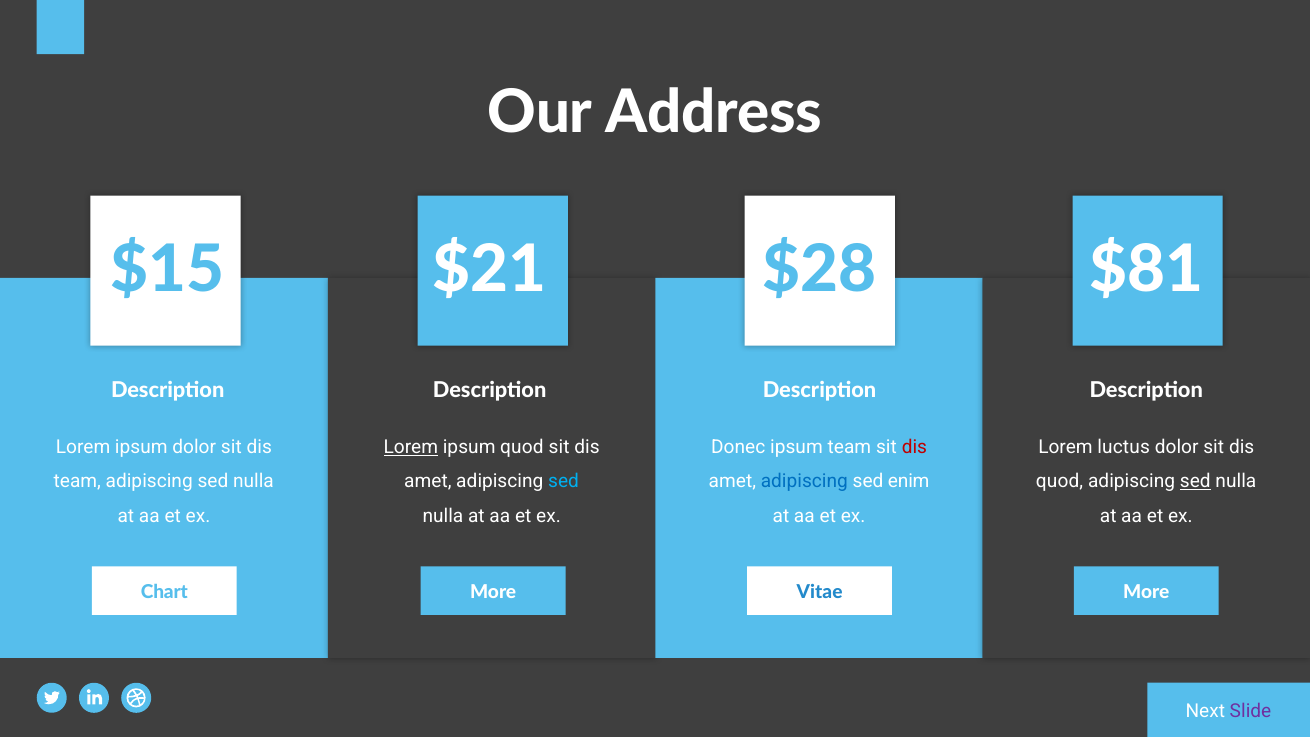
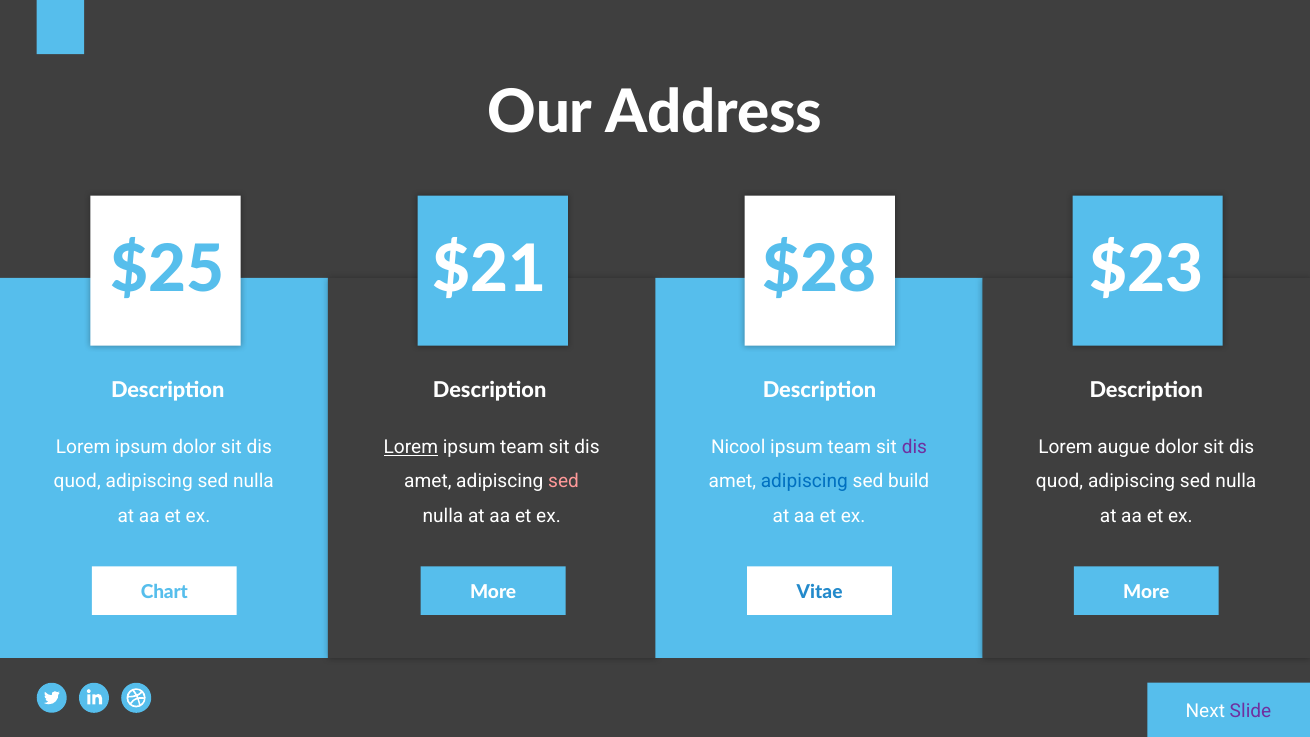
$15: $15 -> $25 (168, 270)
$81: $81 -> $23 (1147, 270)
quod: quod -> team (522, 447)
Donec: Donec -> Nicool (738, 447)
dis colour: red -> purple (914, 447)
luctus: luctus -> augue (1124, 447)
team: team -> quod (77, 481)
sed colour: light blue -> pink (564, 481)
enim: enim -> build (909, 481)
sed underline: present -> none (1195, 481)
